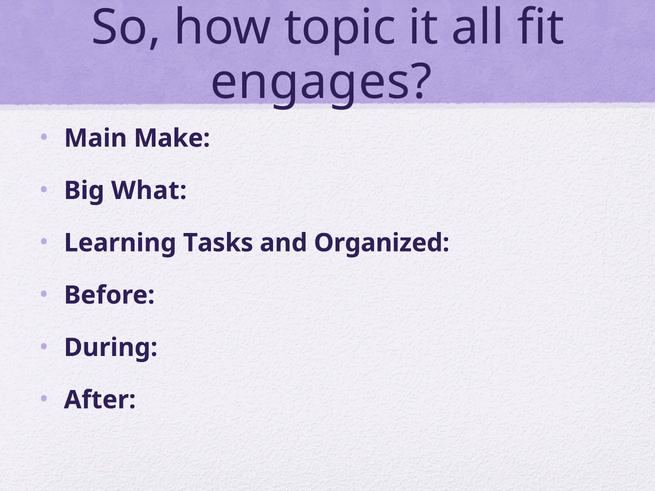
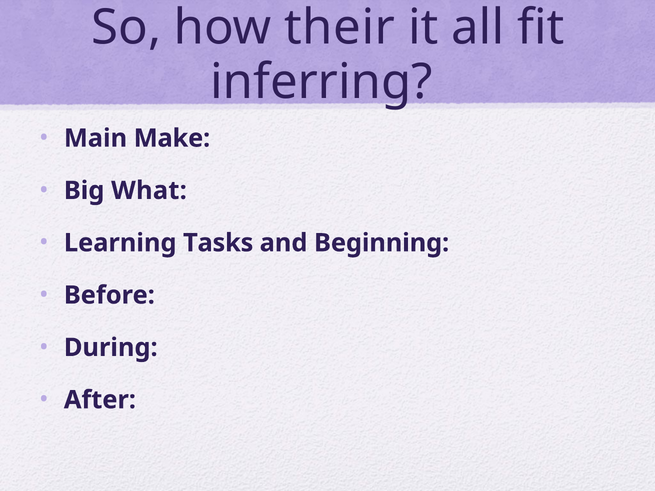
topic: topic -> their (340, 27)
engages: engages -> inferring (321, 82)
Organized: Organized -> Beginning (382, 243)
